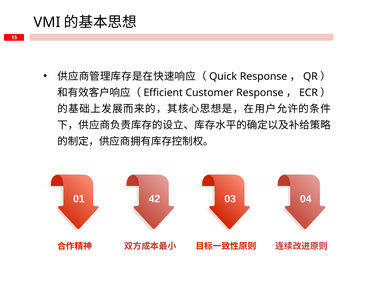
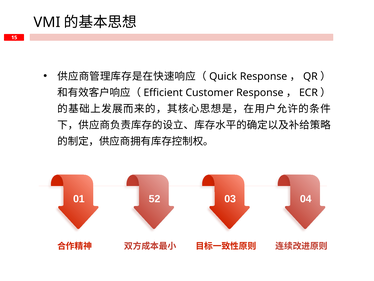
42: 42 -> 52 (155, 198)
